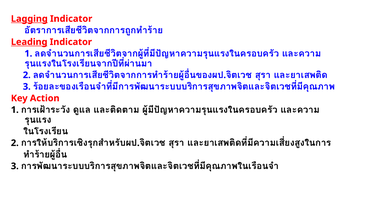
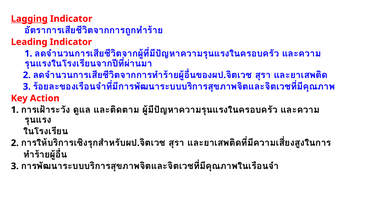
Leading underline: present -> none (29, 42)
